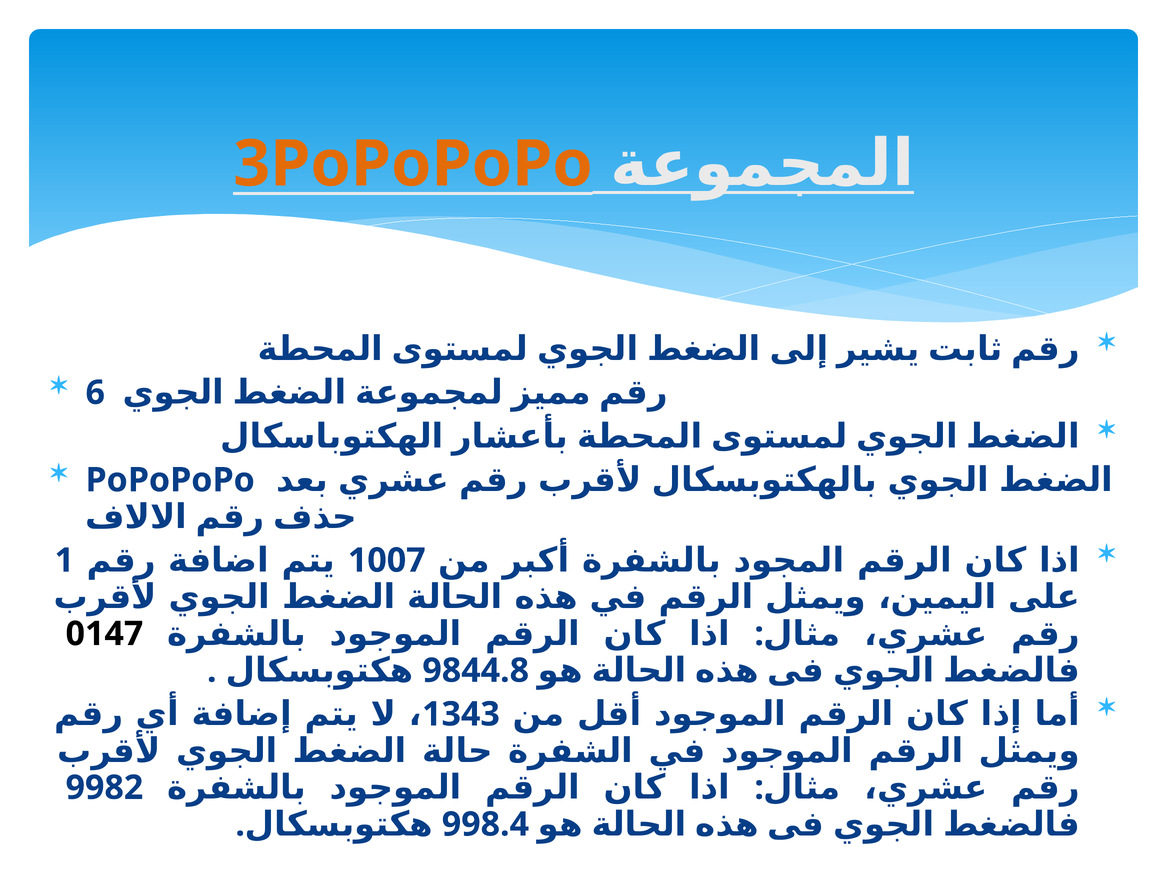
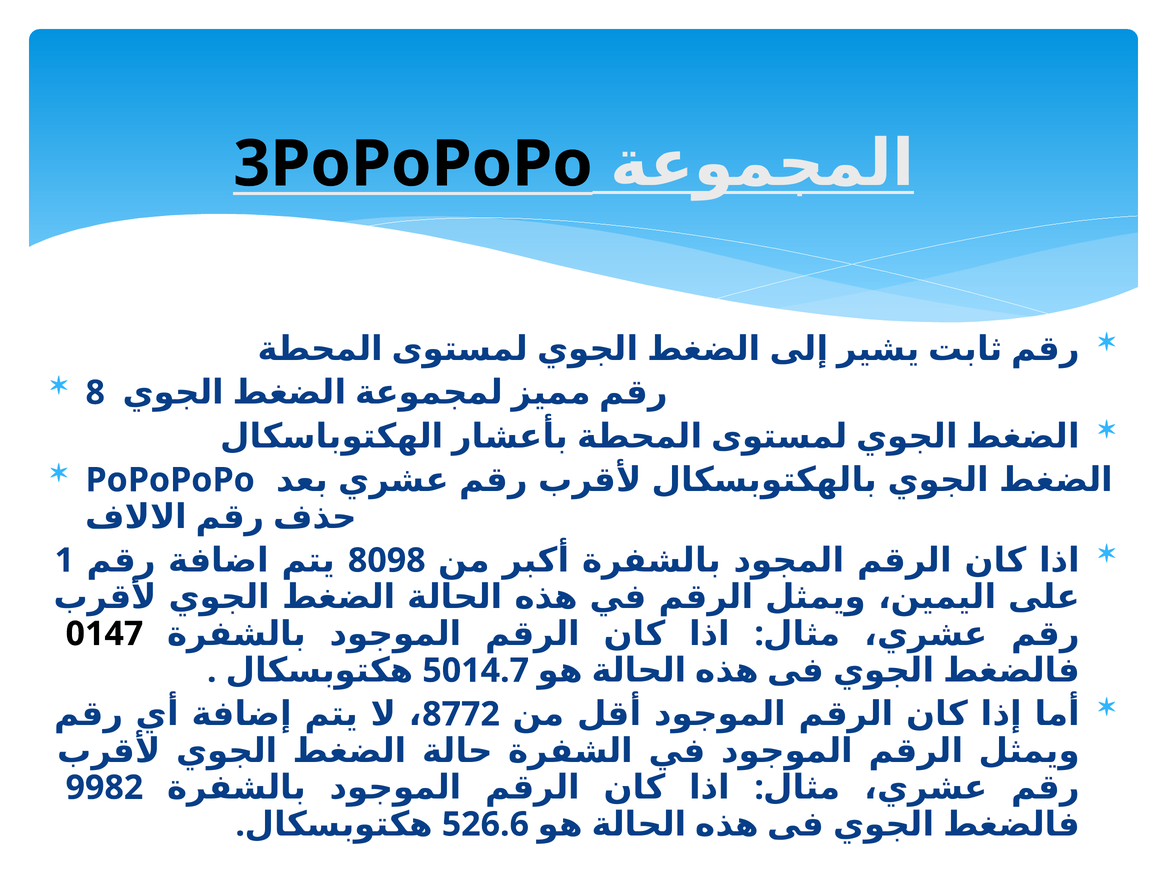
3PoPoPoPo colour: orange -> black (413, 164)
6: 6 -> 8 (95, 393)
1007: 1007 -> 8098 (387, 561)
9844.8: 9844.8 -> 5014.7 (476, 671)
1343: 1343 -> 8772 (461, 715)
998.4: 998.4 -> 526.6 (485, 825)
